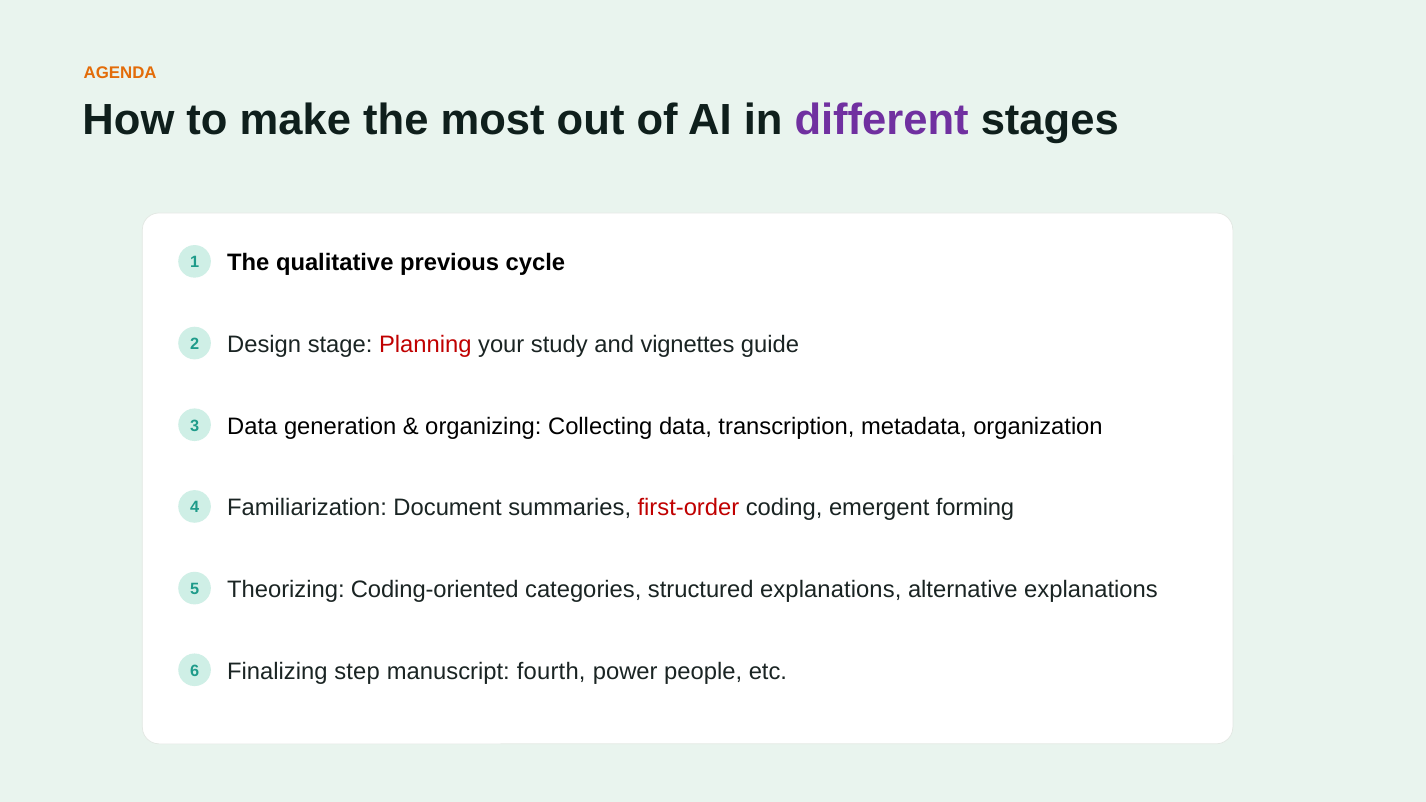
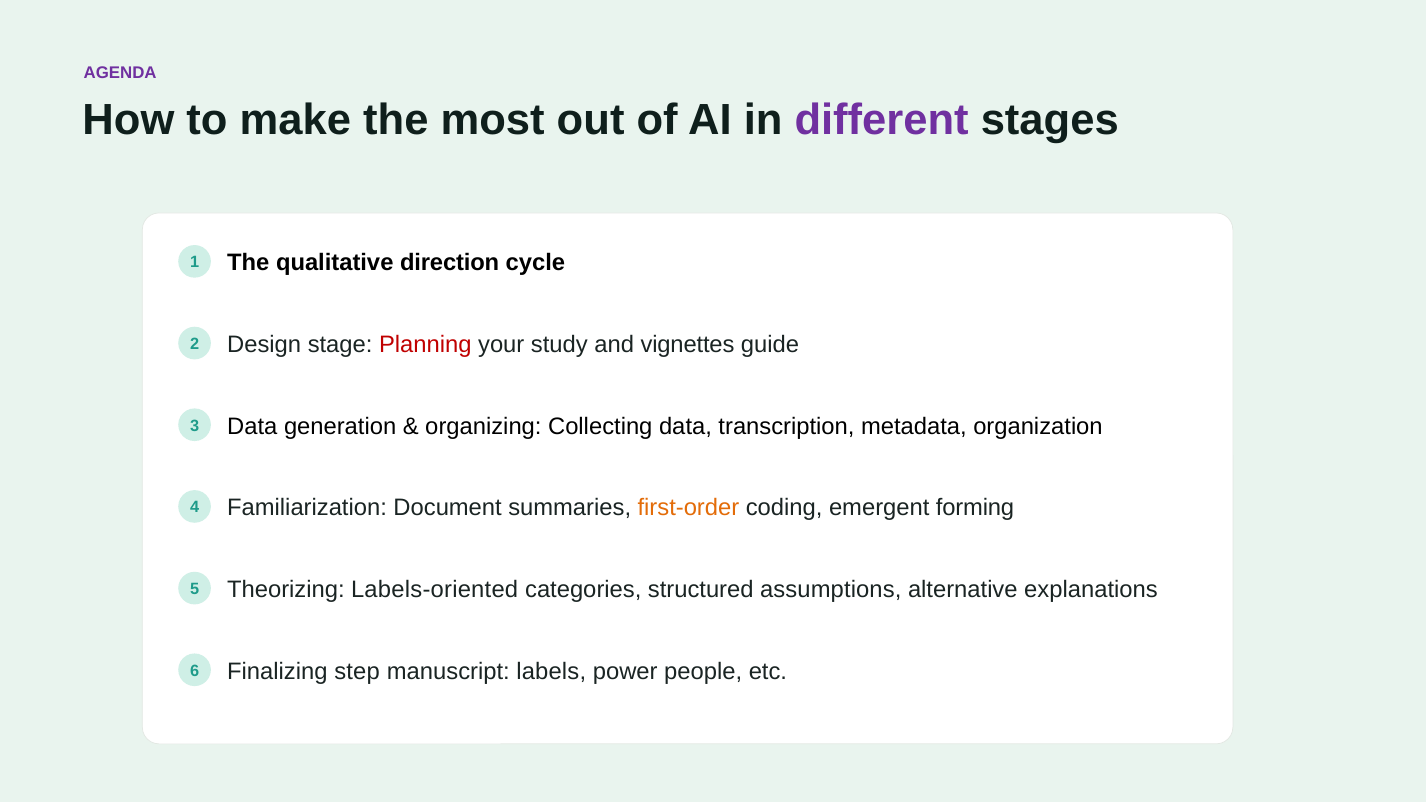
AGENDA colour: orange -> purple (120, 73)
previous: previous -> direction (450, 263)
first-order colour: red -> orange (688, 508)
Coding-oriented: Coding-oriented -> Labels-oriented (435, 590)
structured explanations: explanations -> assumptions (831, 590)
fourth: fourth -> labels (551, 672)
